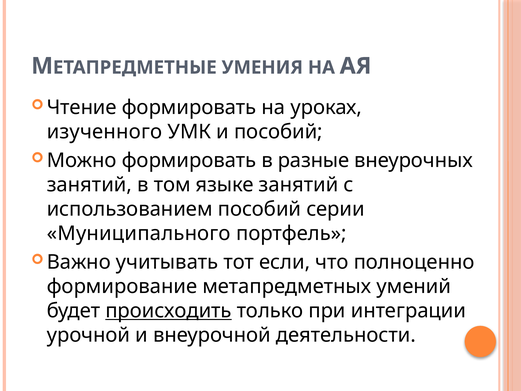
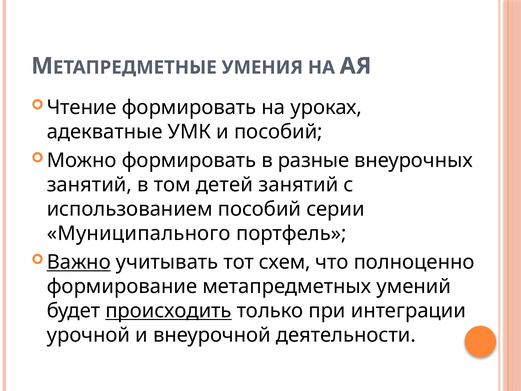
изученного: изученного -> адекватные (105, 132)
языке: языке -> детей (224, 185)
Важно underline: none -> present (79, 262)
если: если -> схем (285, 262)
